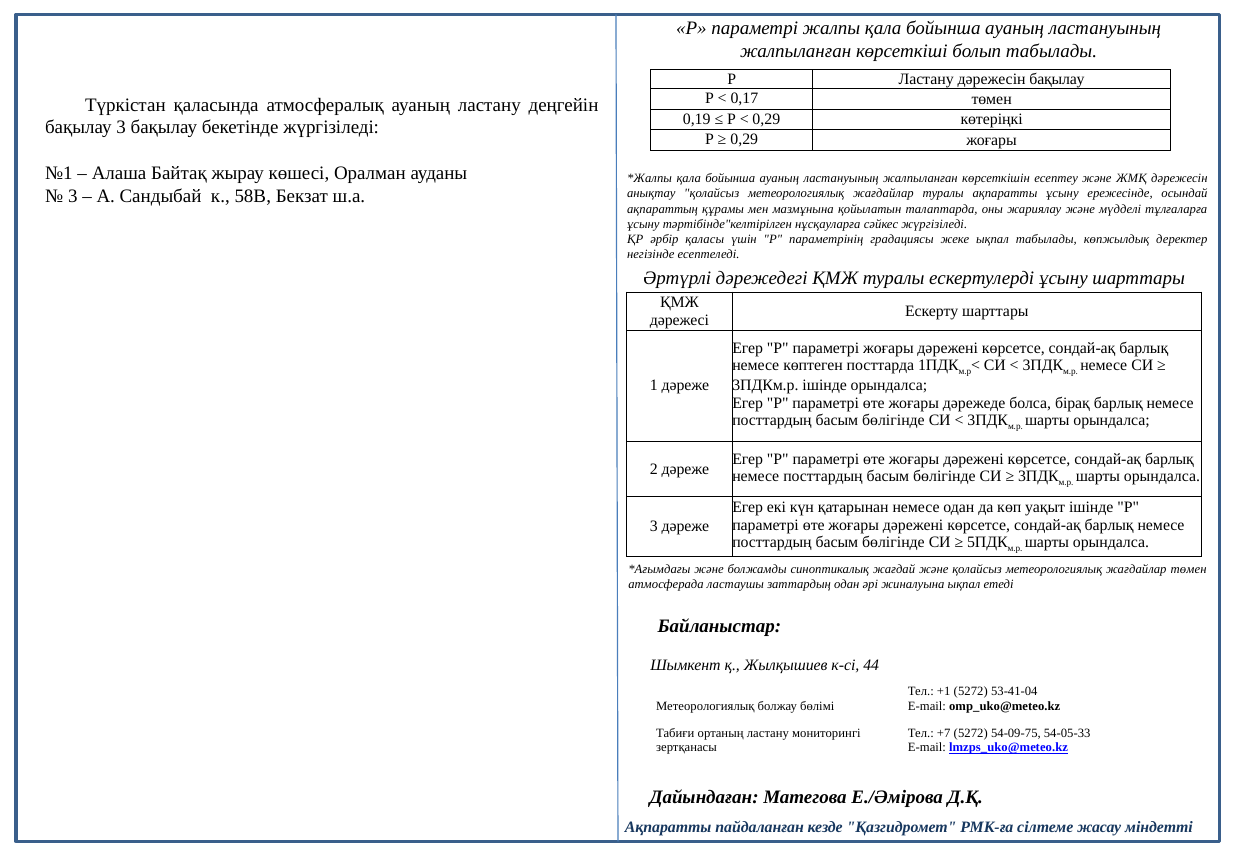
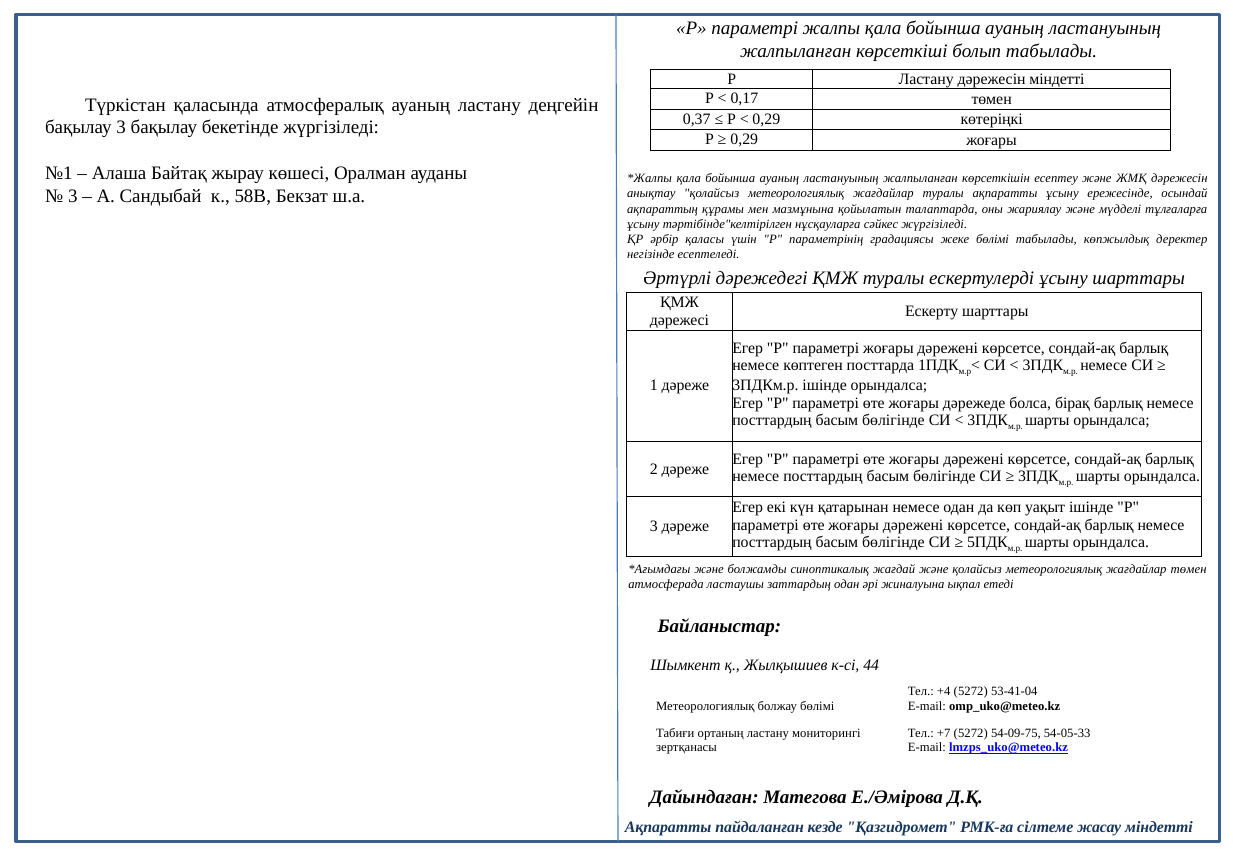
дәрежесін бақылау: бақылау -> міндетті (1057, 79)
0,19: 0,19 -> 0,37 (697, 119)
жеке ықпал: ықпал -> бөлімі (993, 239)
+1: +1 -> +4 (944, 692)
